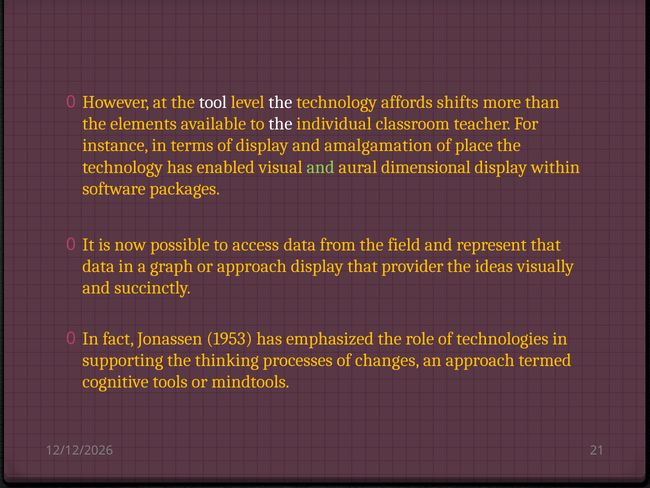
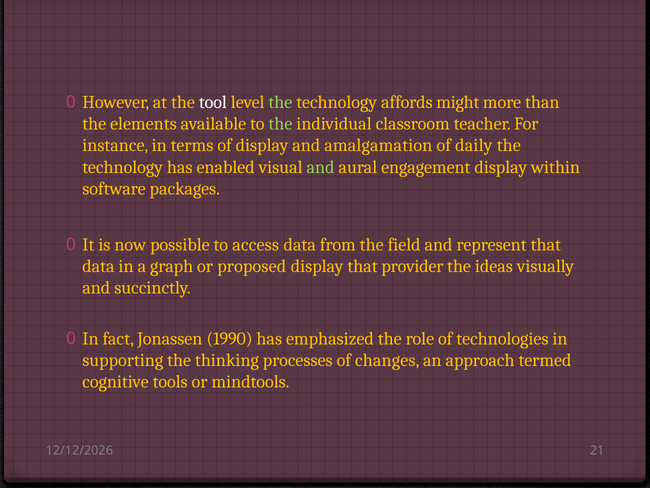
the colour: white -> light green (280, 102)
shifts: shifts -> might (458, 102)
the colour: white -> light green (280, 124)
place: place -> daily (474, 145)
dimensional: dimensional -> engagement (426, 167)
or approach: approach -> proposed (252, 266)
1953: 1953 -> 1990 (230, 338)
